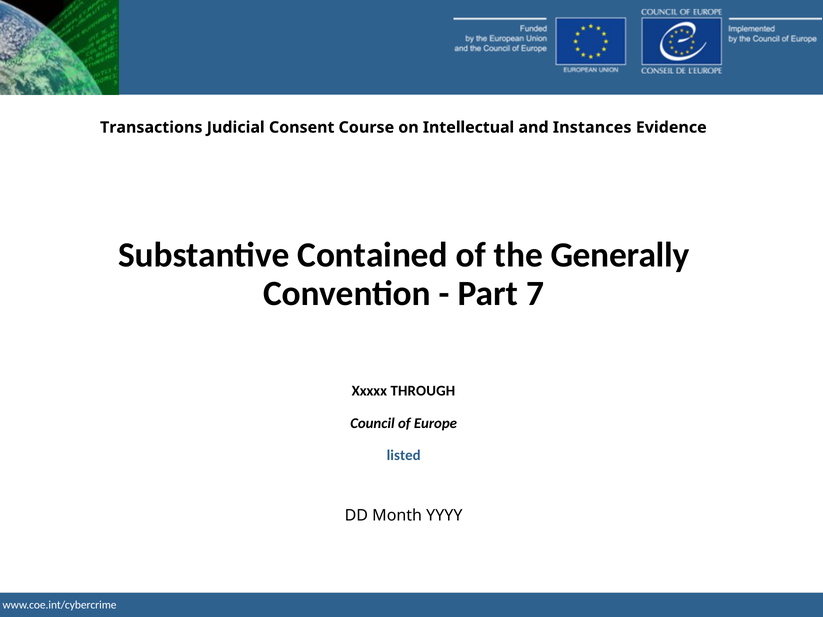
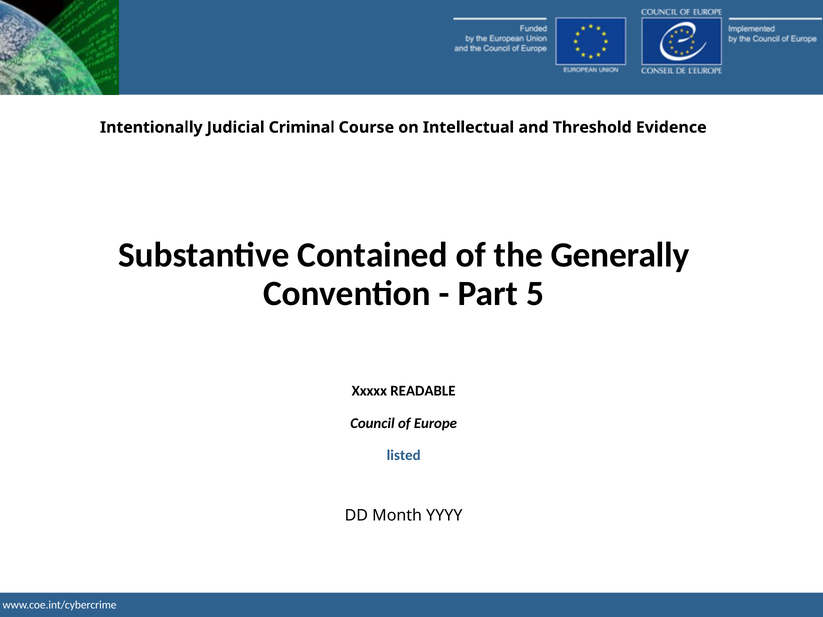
Transactions: Transactions -> Intentionally (151, 127)
Consent: Consent -> Criminal (302, 127)
Instances: Instances -> Threshold (592, 127)
7: 7 -> 5 (535, 294)
THROUGH: THROUGH -> READABLE (423, 391)
